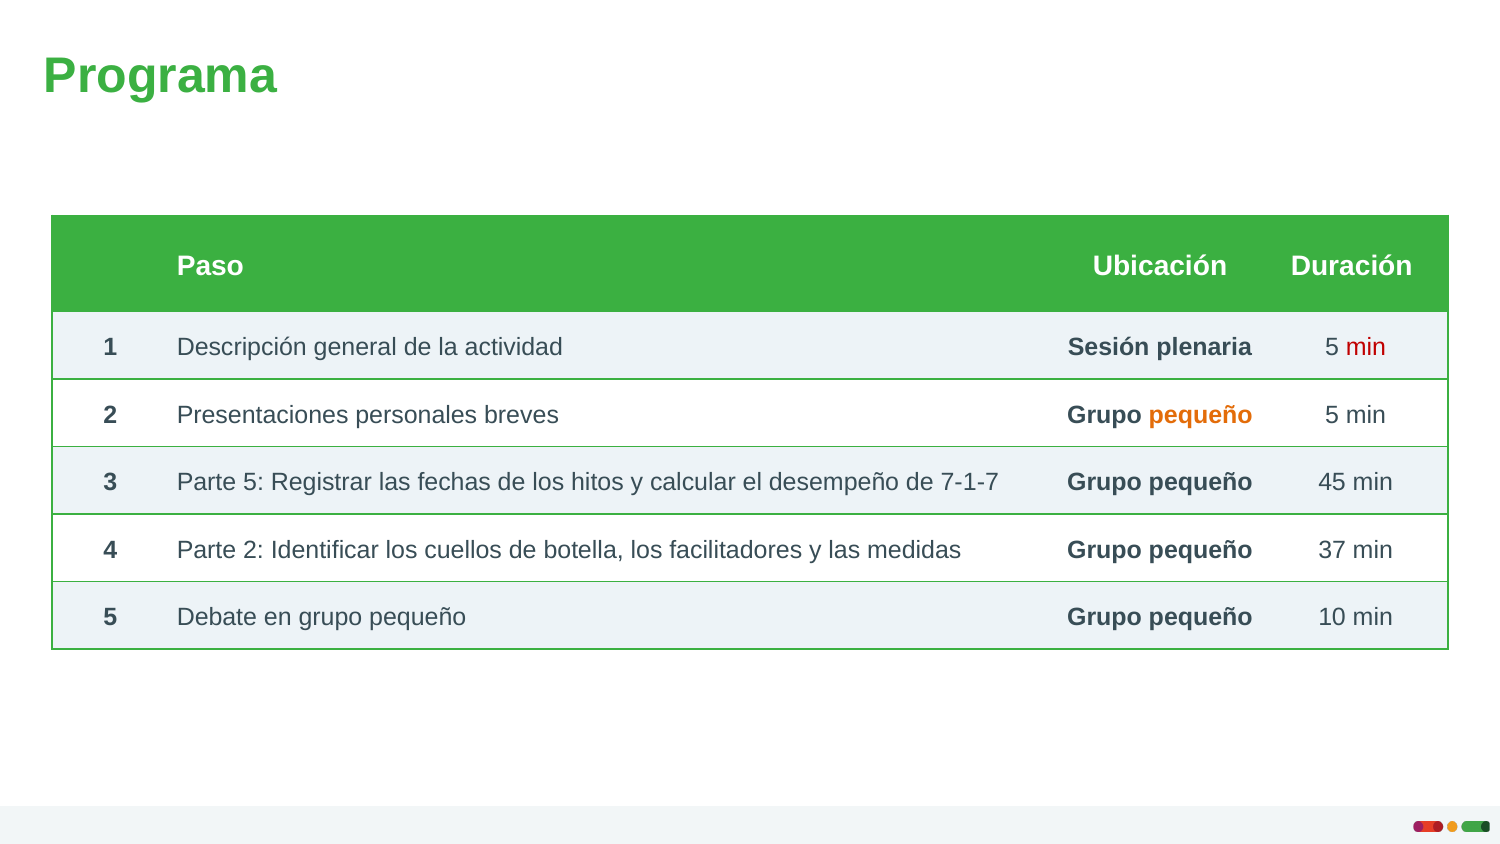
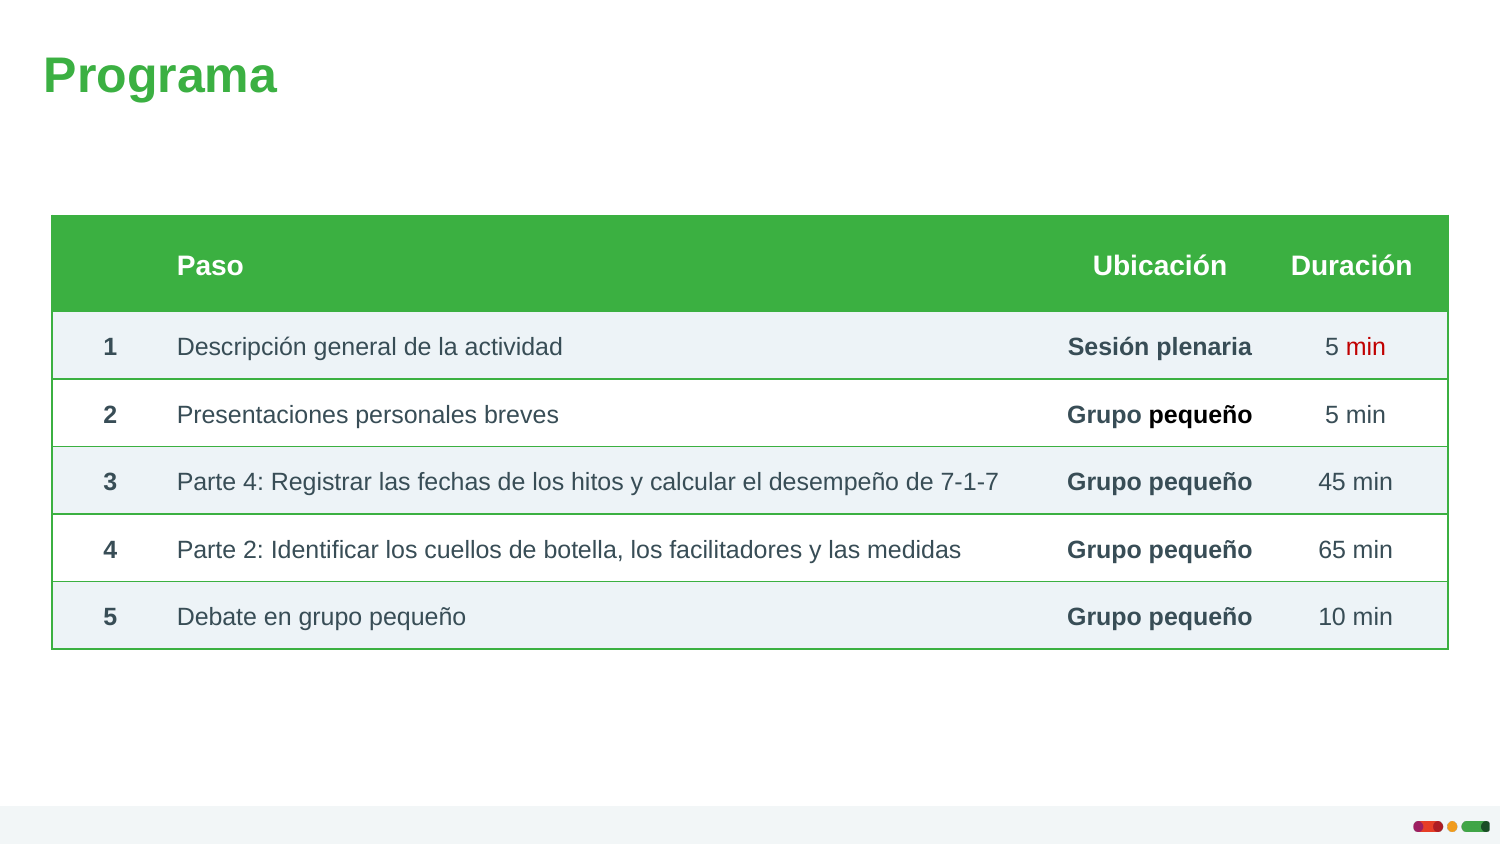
pequeño colour: orange -> black (1201, 415)
Parte 5: 5 -> 4 (254, 483)
37: 37 -> 65 (1332, 550)
